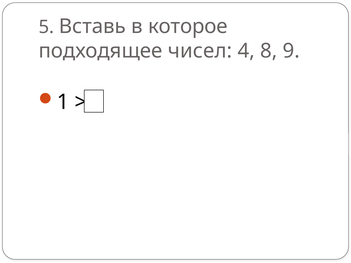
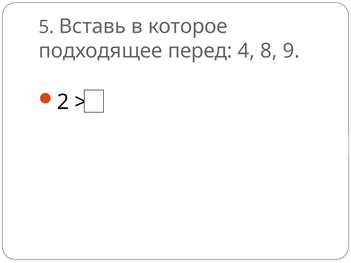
чисел: чисел -> перед (200, 51)
1: 1 -> 2 (63, 102)
